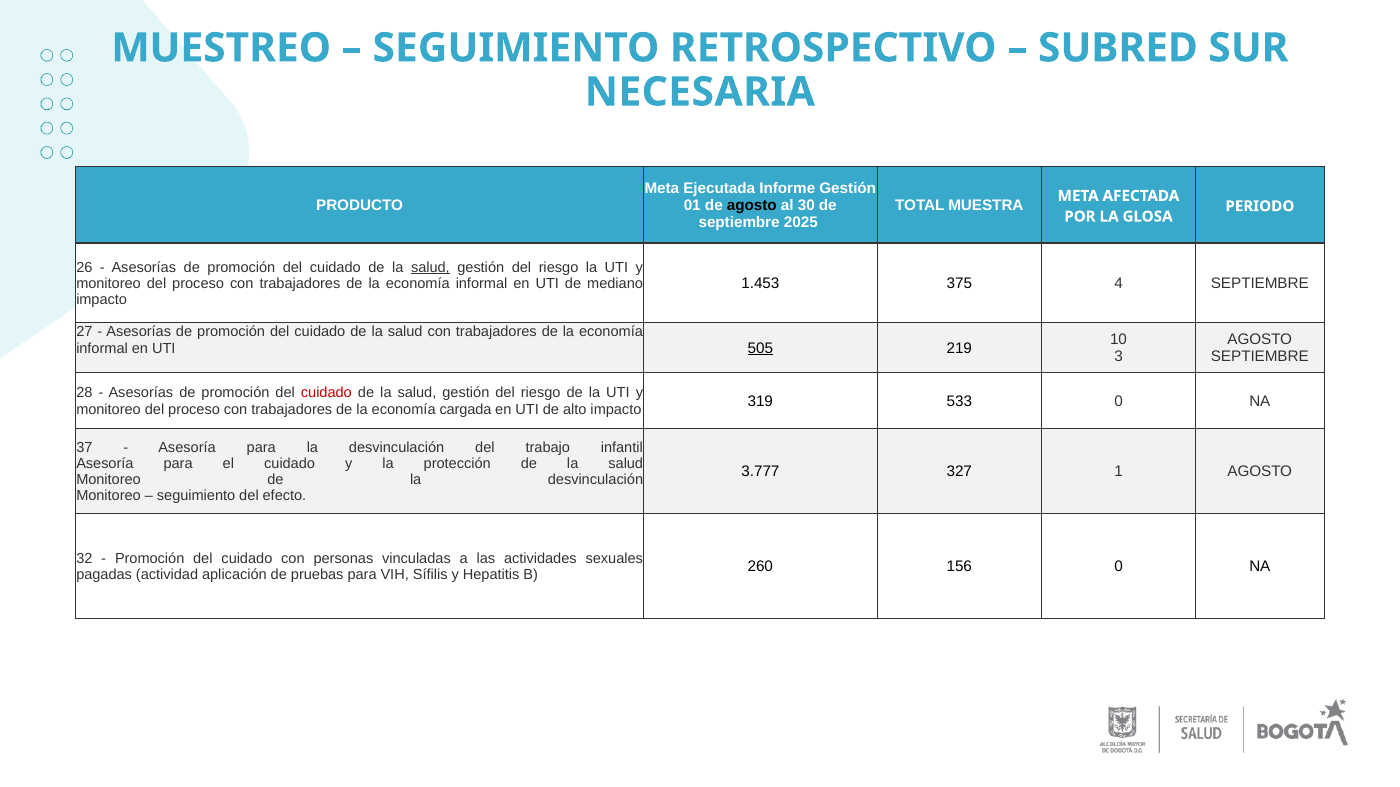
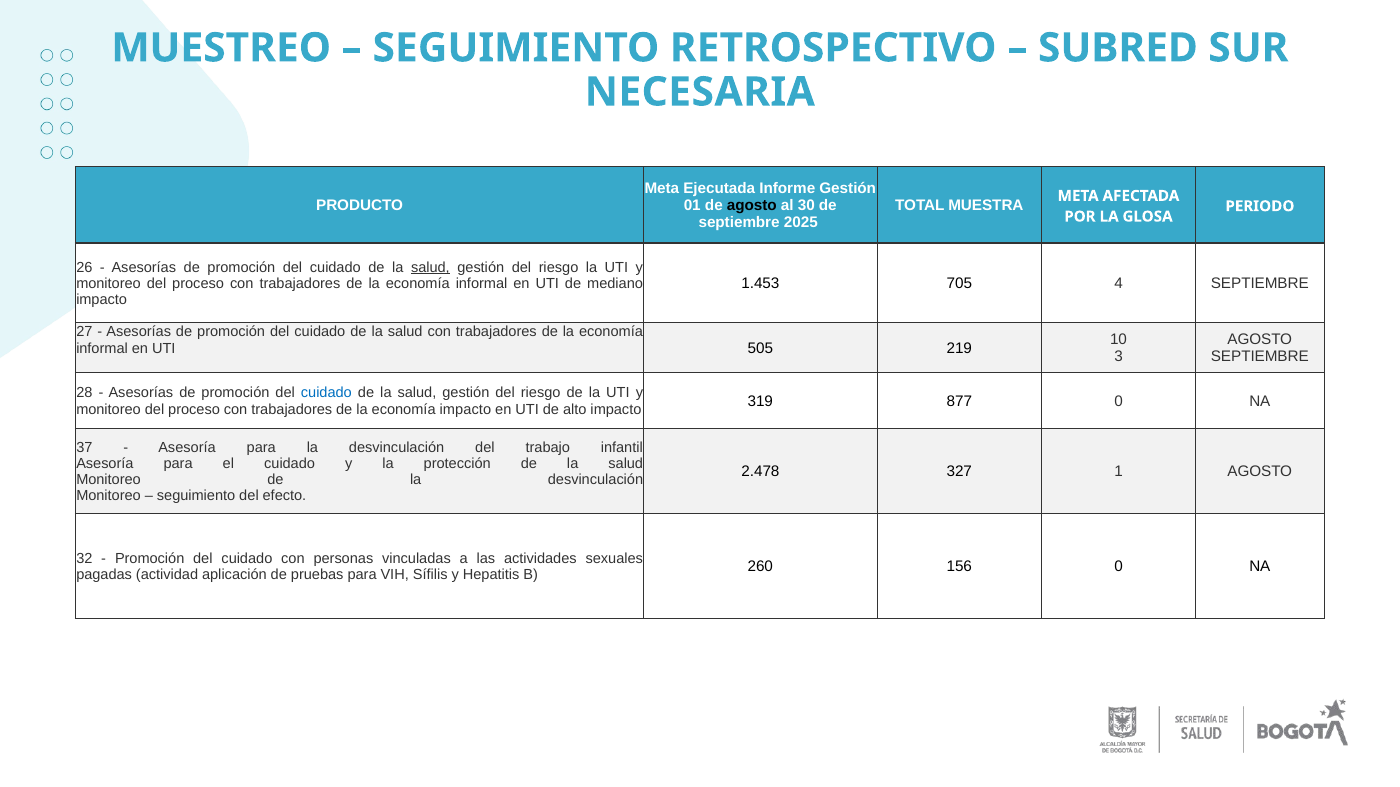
375: 375 -> 705 (959, 284)
505 underline: present -> none (760, 349)
cuidado colour: red -> blue (326, 393)
533: 533 -> 877 (959, 402)
economía cargada: cargada -> impacto (465, 410)
3.777: 3.777 -> 2.478 (760, 472)
